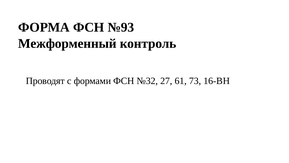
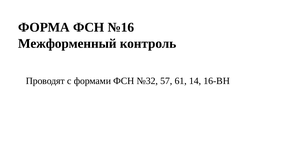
№93: №93 -> №16 (121, 27)
27: 27 -> 57 (166, 81)
73: 73 -> 14 (195, 81)
